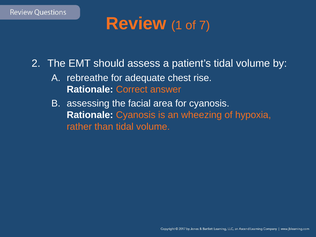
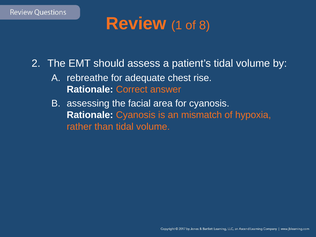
7: 7 -> 8 (205, 25)
wheezing: wheezing -> mismatch (202, 115)
